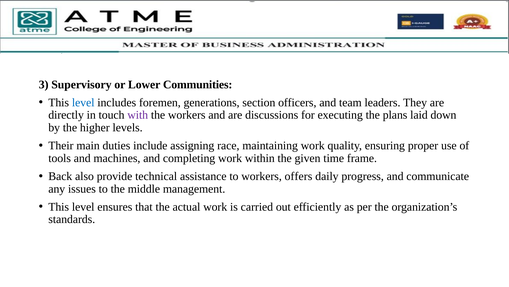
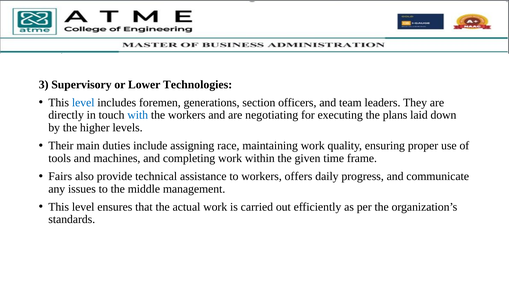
Communities: Communities -> Technologies (198, 84)
with colour: purple -> blue (138, 115)
discussions: discussions -> negotiating (272, 115)
Back: Back -> Fairs (60, 176)
